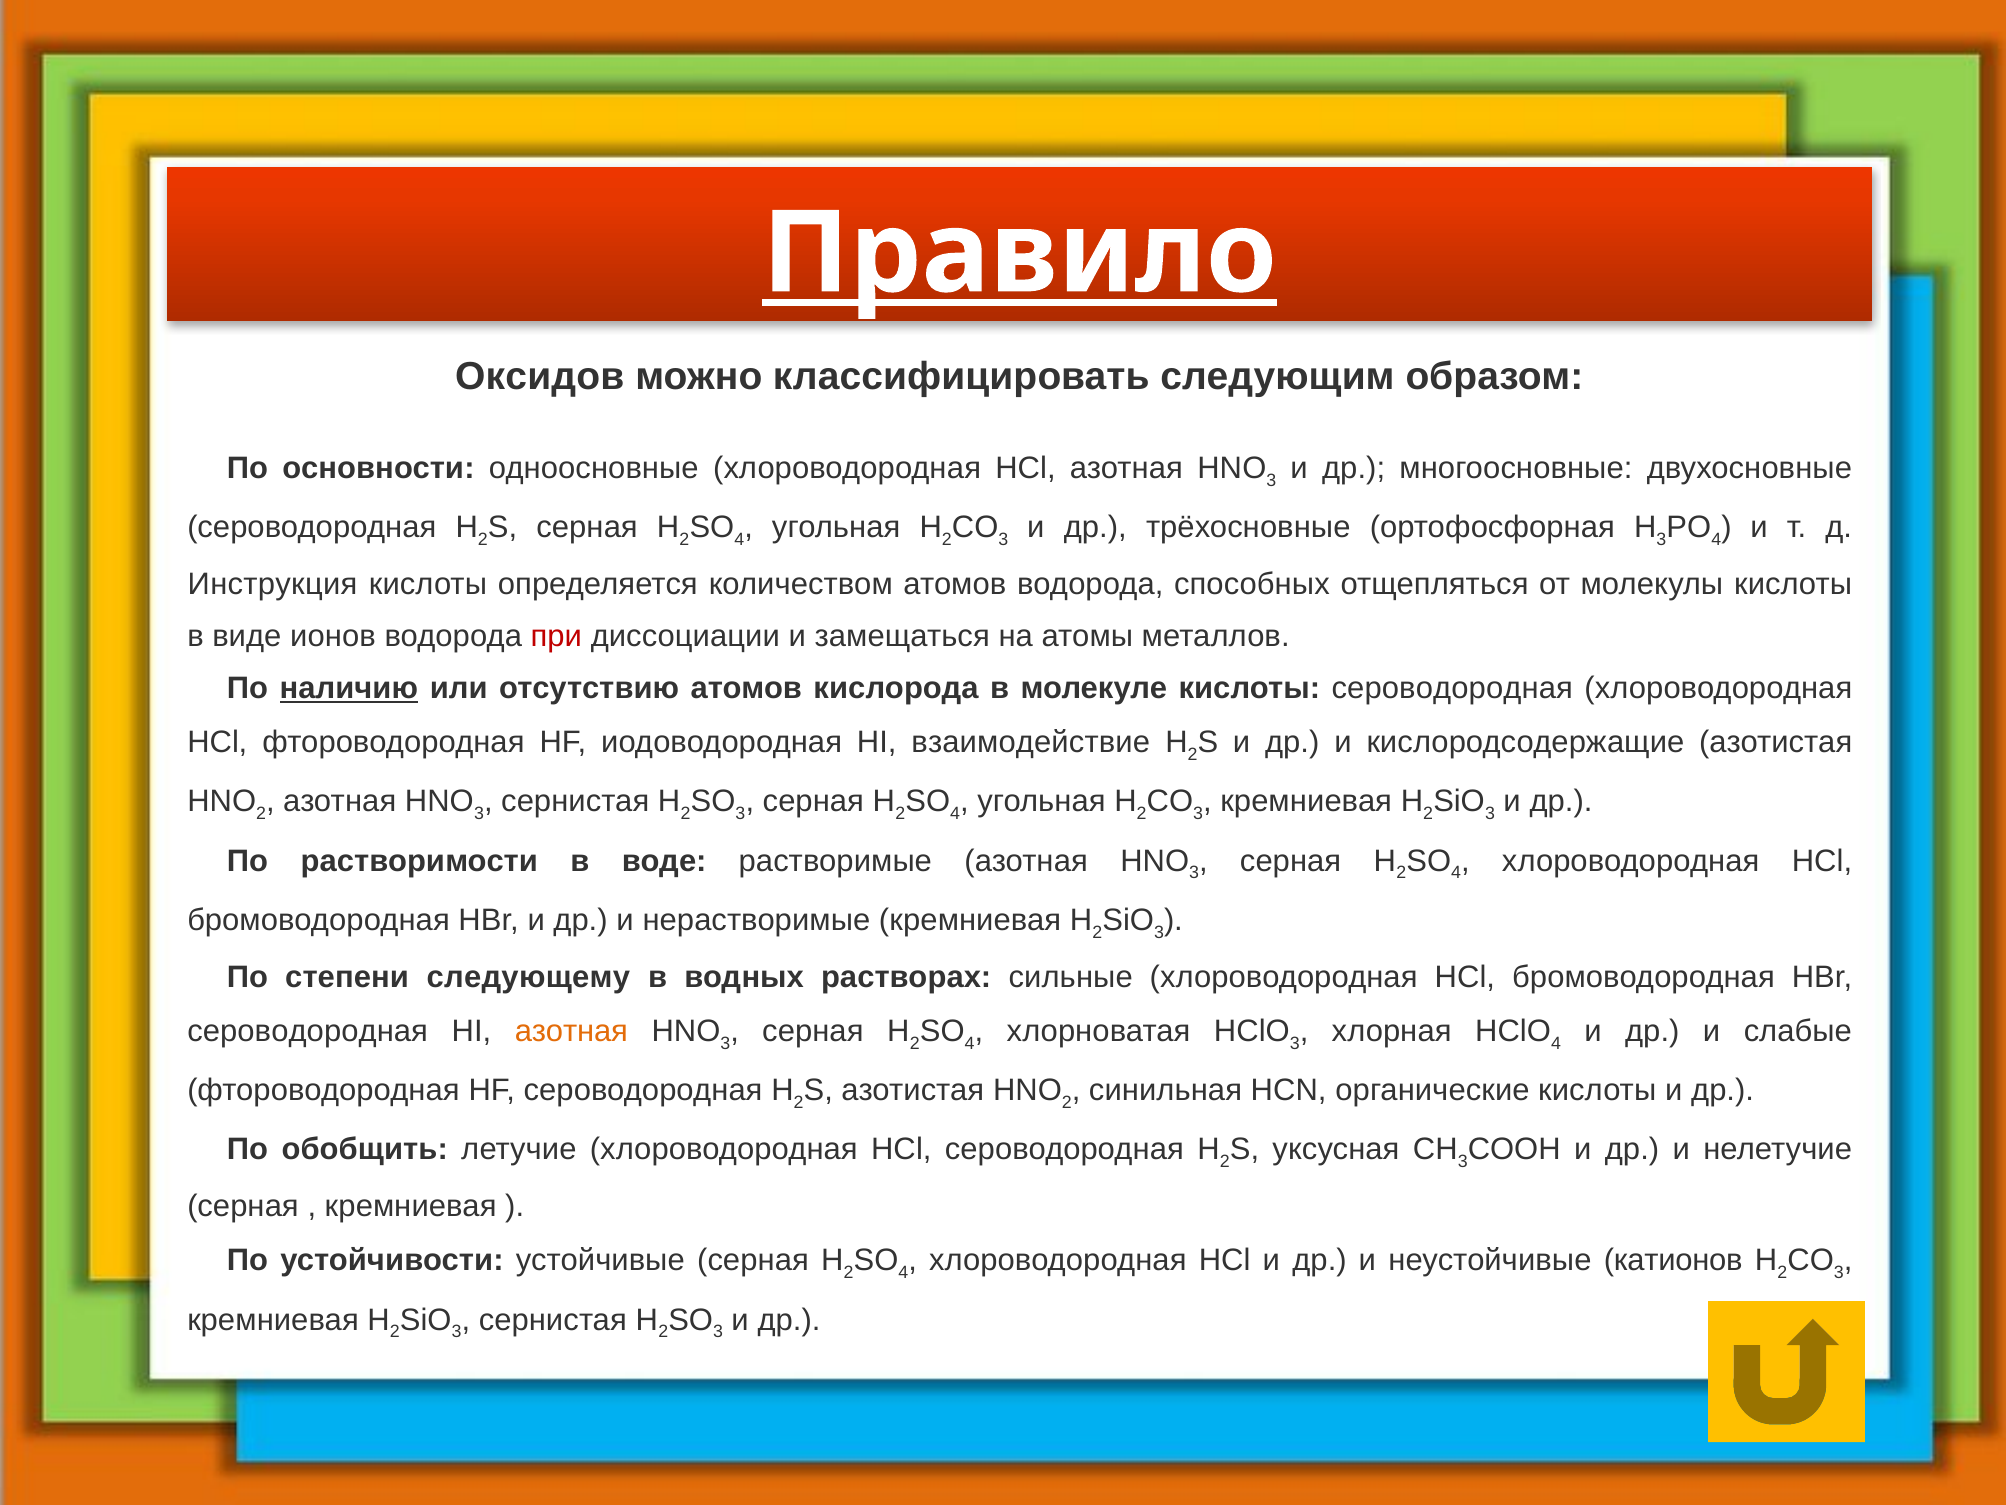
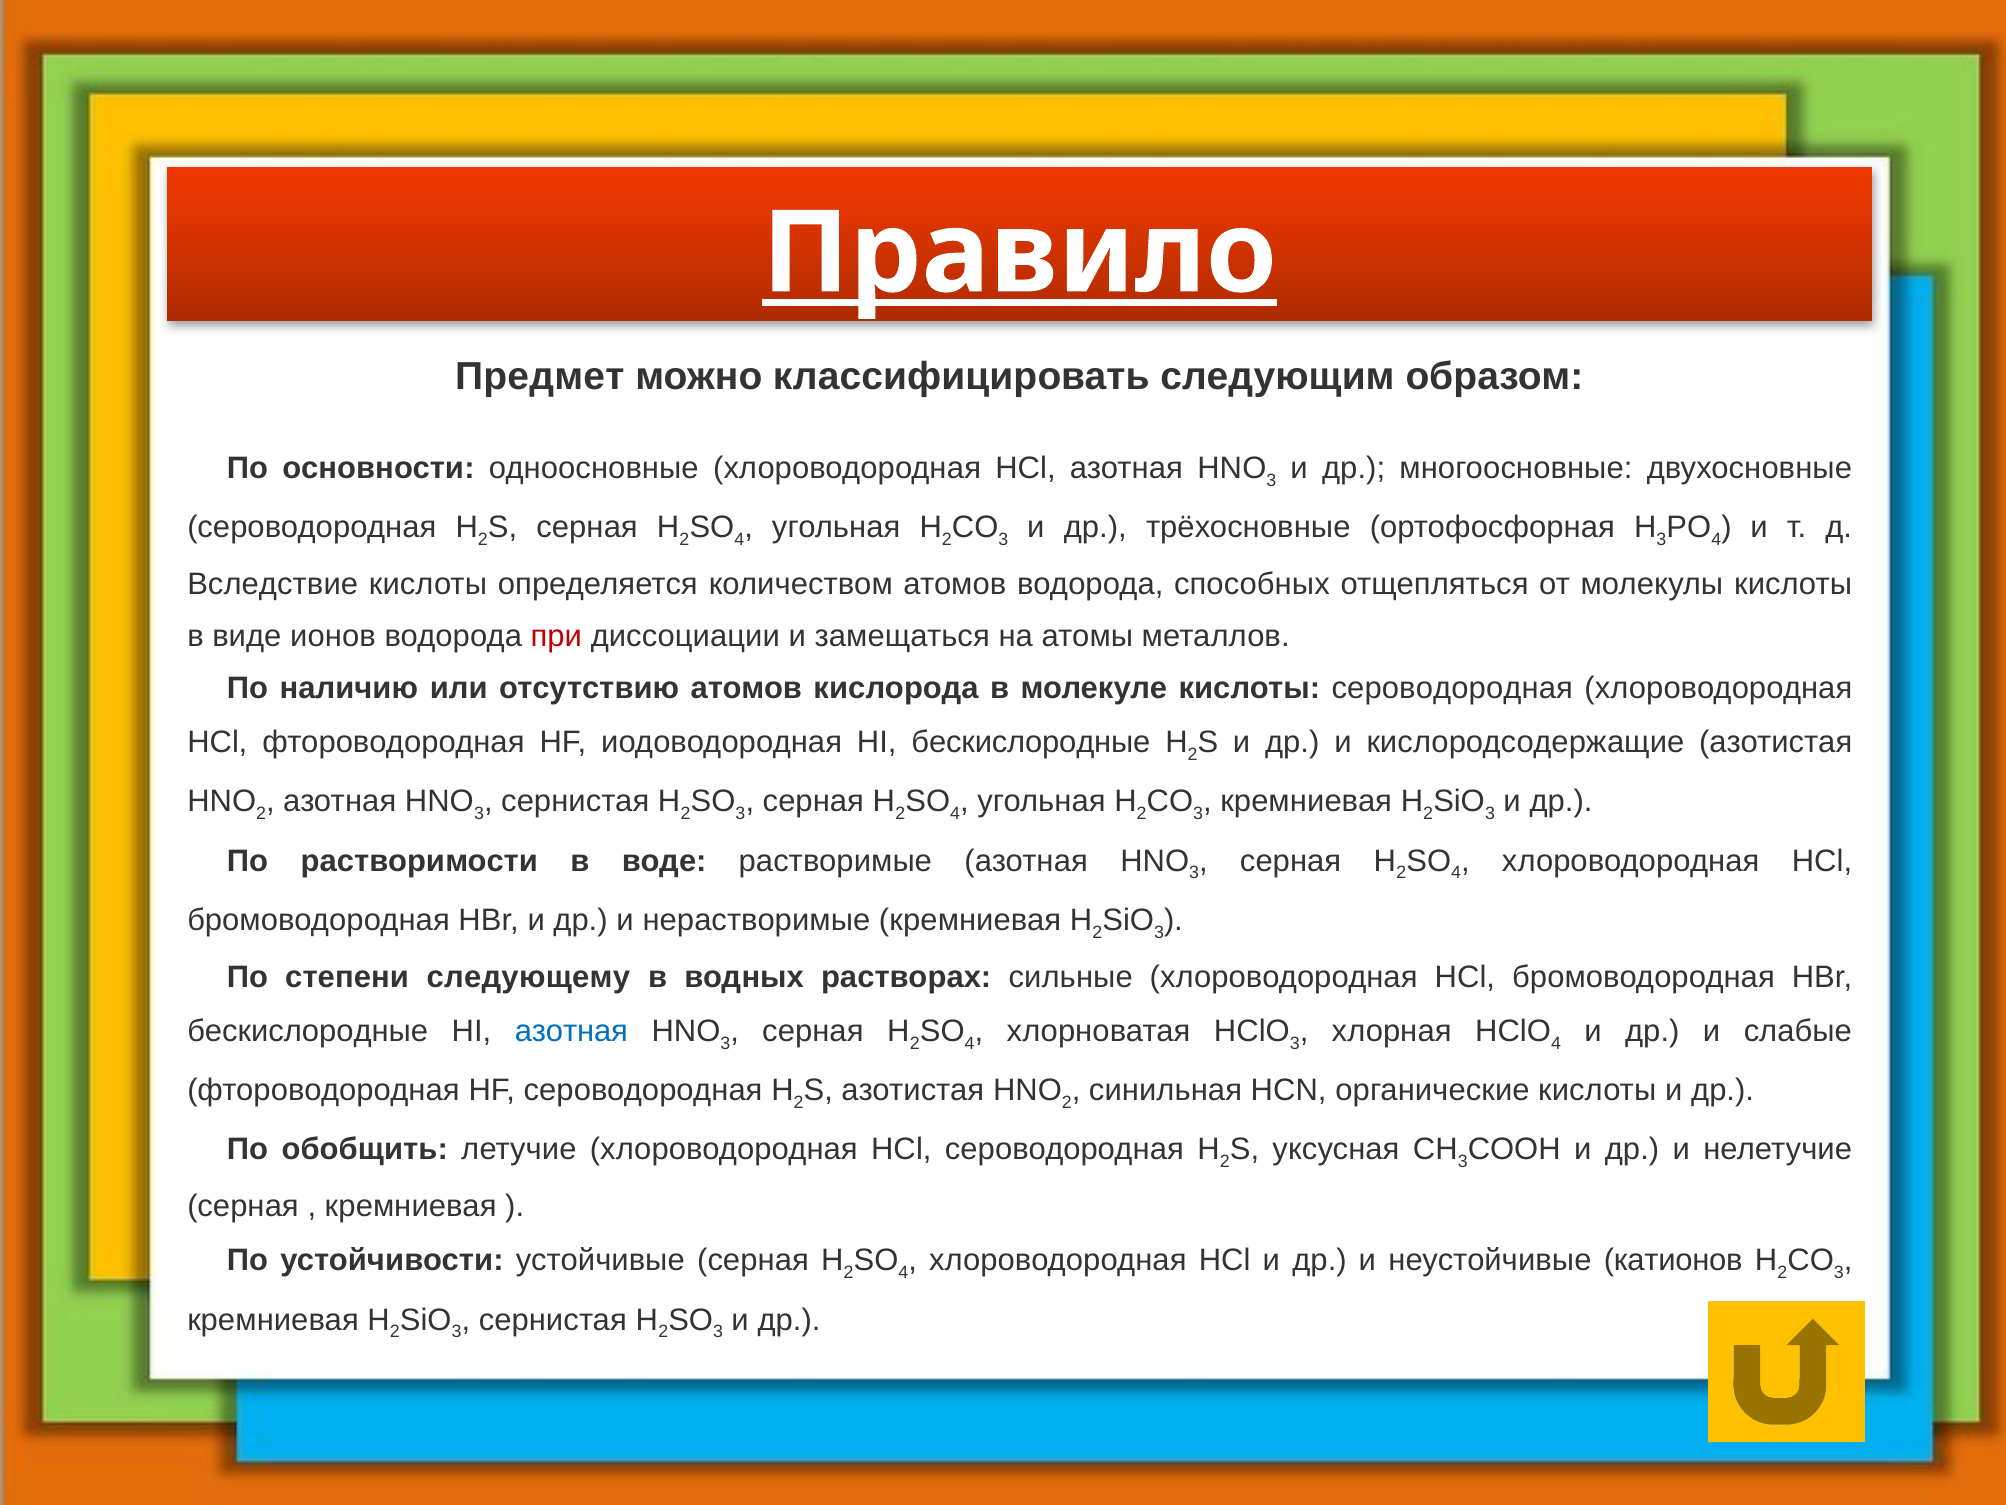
Оксидов: Оксидов -> Предмет (540, 376)
Инструкция: Инструкция -> Вследствие (273, 584)
наличию underline: present -> none (349, 688)
HI взаимодействие: взаимодействие -> бескислородные (1031, 742)
сероводородная: сероводородная -> бескислородные (308, 1031)
азотная colour: orange -> blue (571, 1031)
